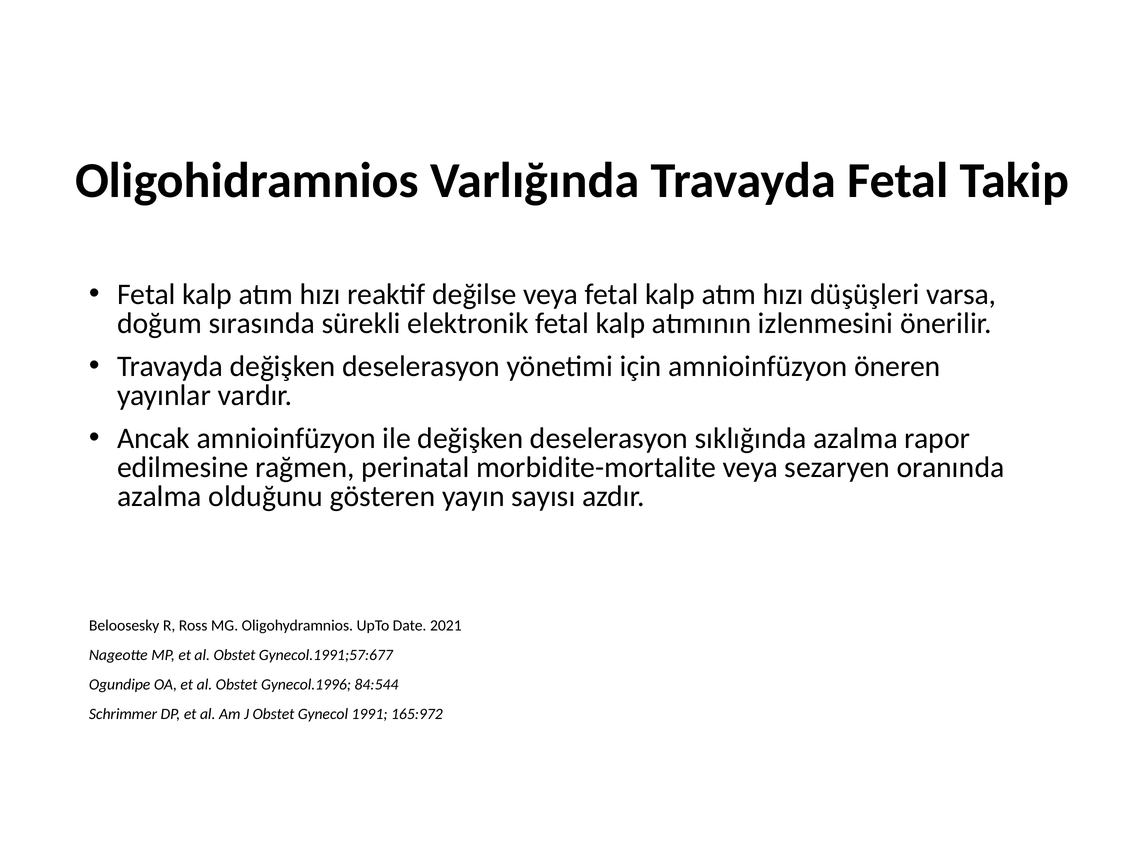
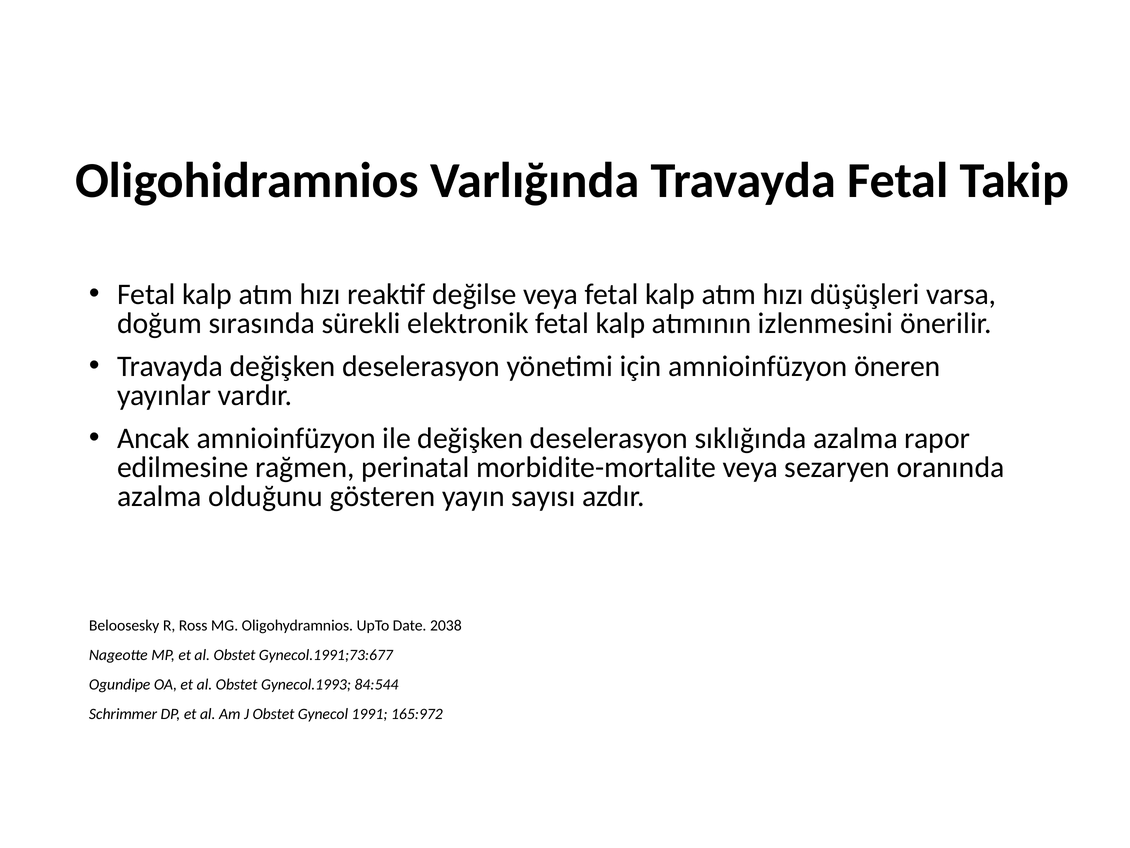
2021: 2021 -> 2038 (446, 625)
Gynecol.1991;57:677: Gynecol.1991;57:677 -> Gynecol.1991;73:677 (326, 655)
Gynecol.1996: Gynecol.1996 -> Gynecol.1993 (306, 684)
